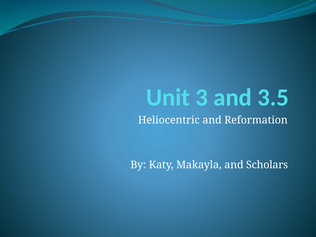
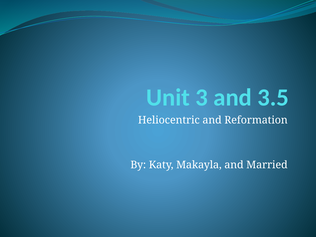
Scholars: Scholars -> Married (267, 165)
